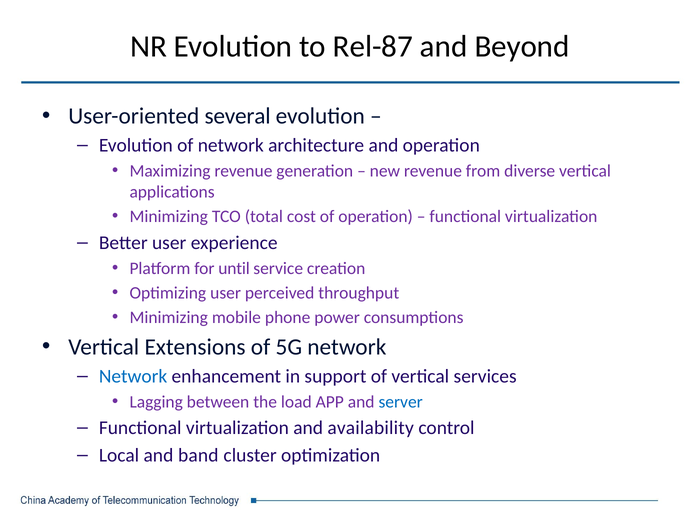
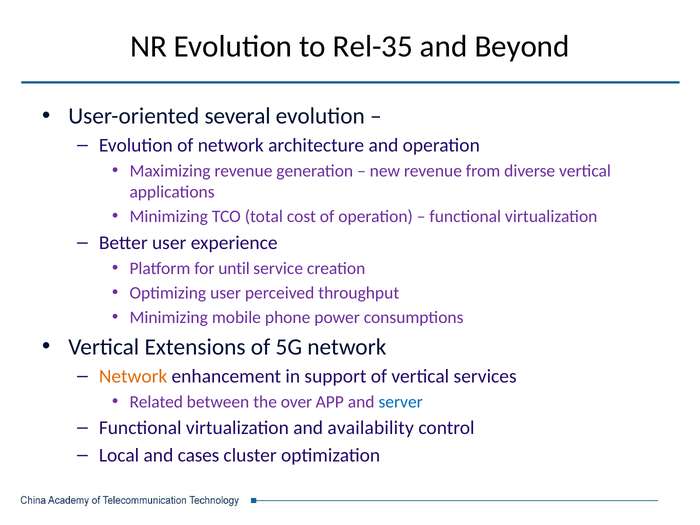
Rel-87: Rel-87 -> Rel-35 (373, 46)
Network colour: blue -> orange (133, 376)
Lagging: Lagging -> Related (156, 402)
load: load -> over (296, 402)
band: band -> cases (199, 455)
